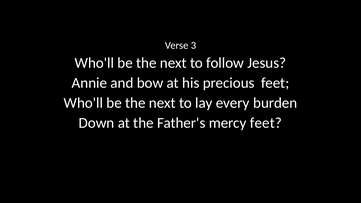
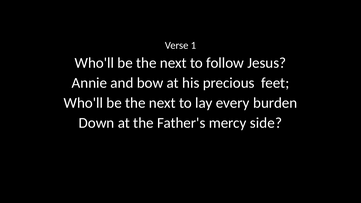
3: 3 -> 1 (193, 45)
mercy feet: feet -> side (266, 123)
